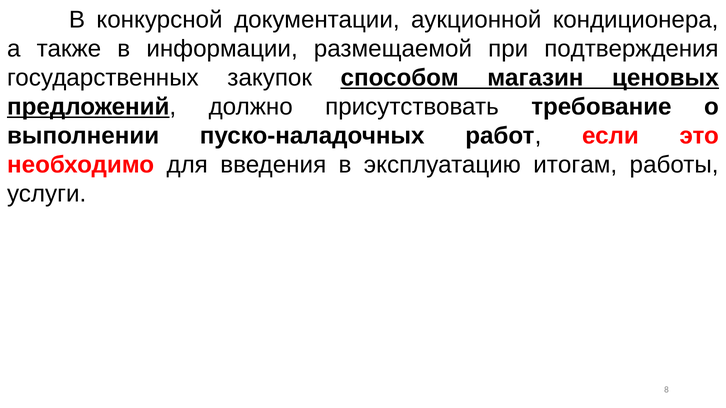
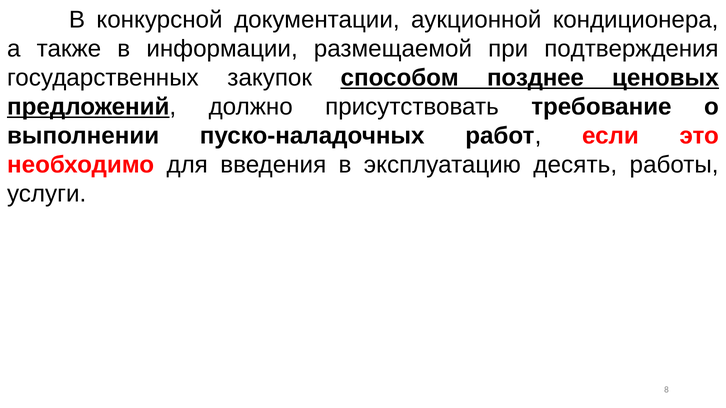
магазин: магазин -> позднее (535, 78)
итогам: итогам -> десять (575, 165)
